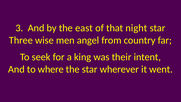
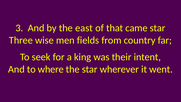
night: night -> came (136, 28)
angel: angel -> fields (88, 40)
